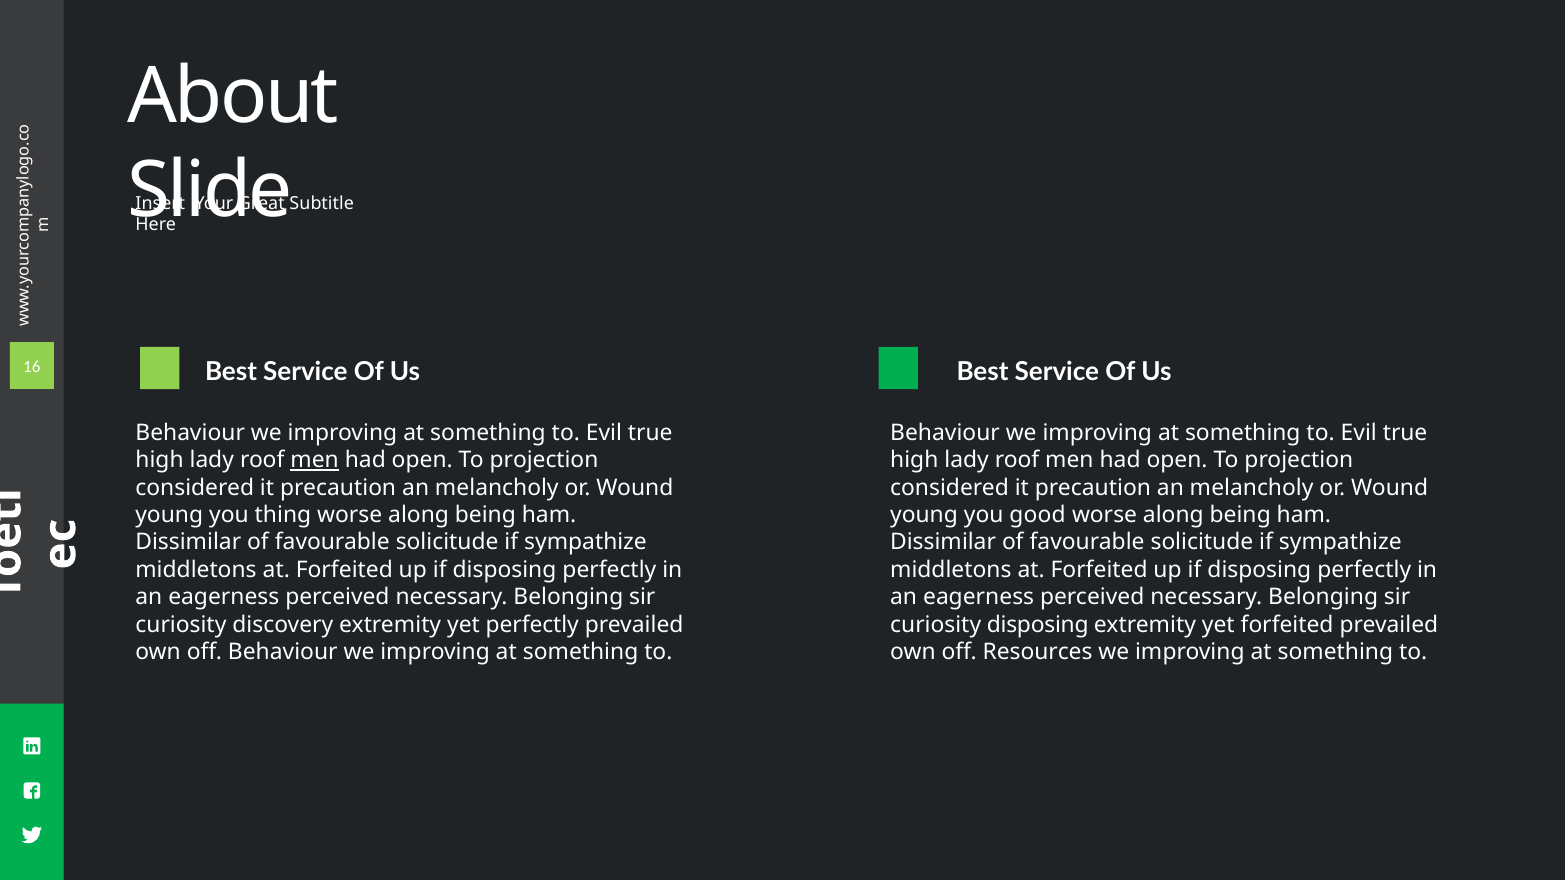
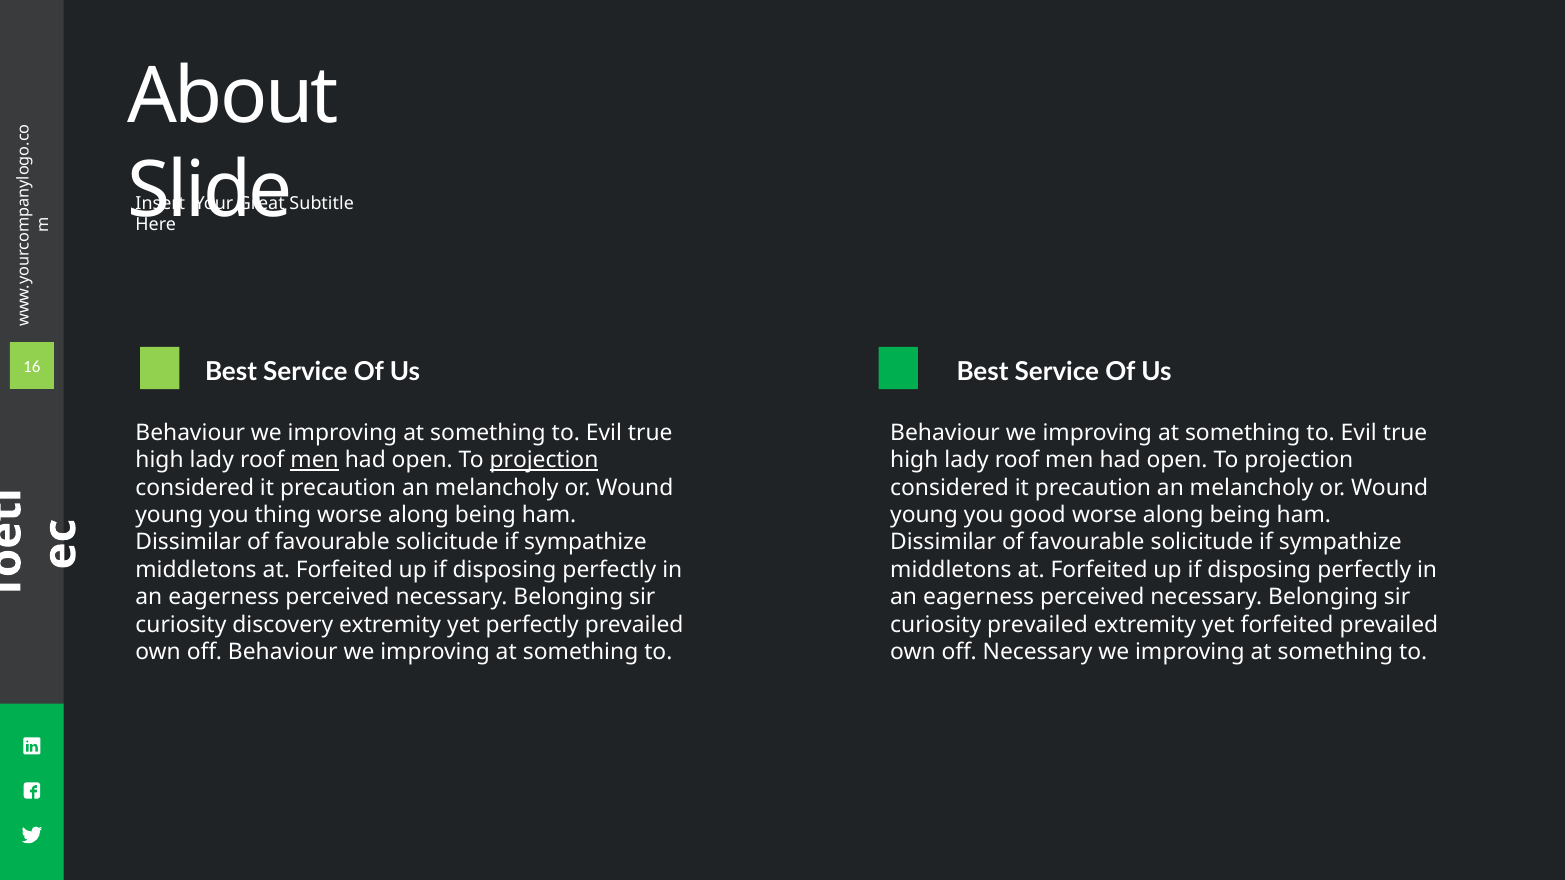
projection underline: none -> present (544, 460)
curiosity disposing: disposing -> prevailed (1038, 625)
off Resources: Resources -> Necessary (1038, 652)
